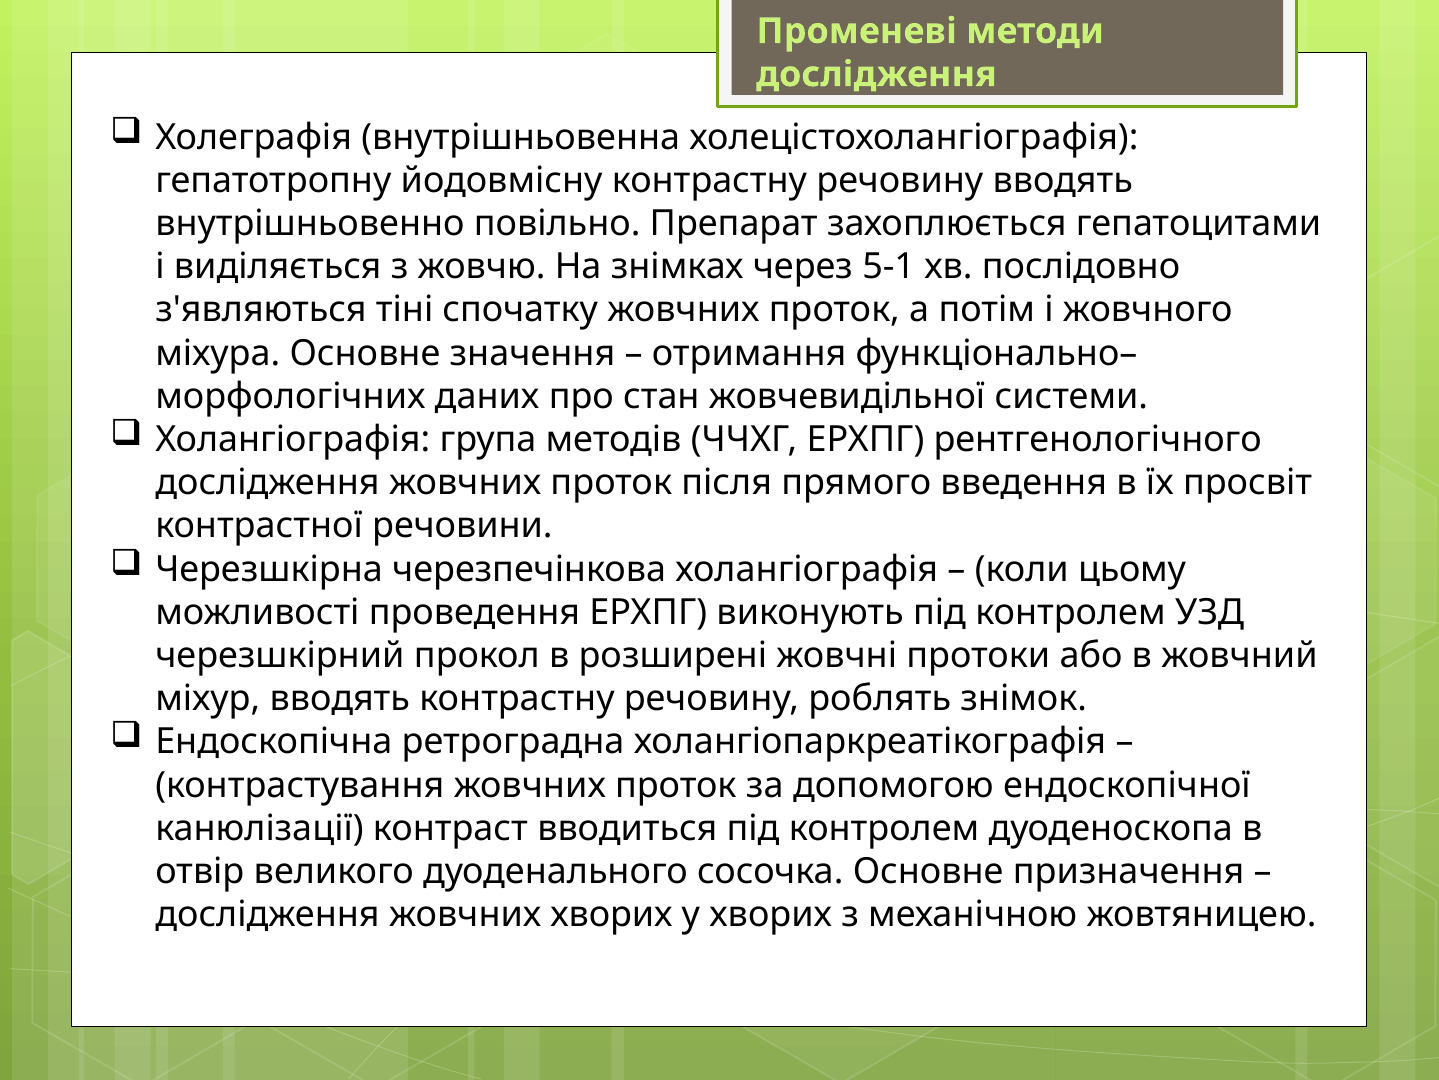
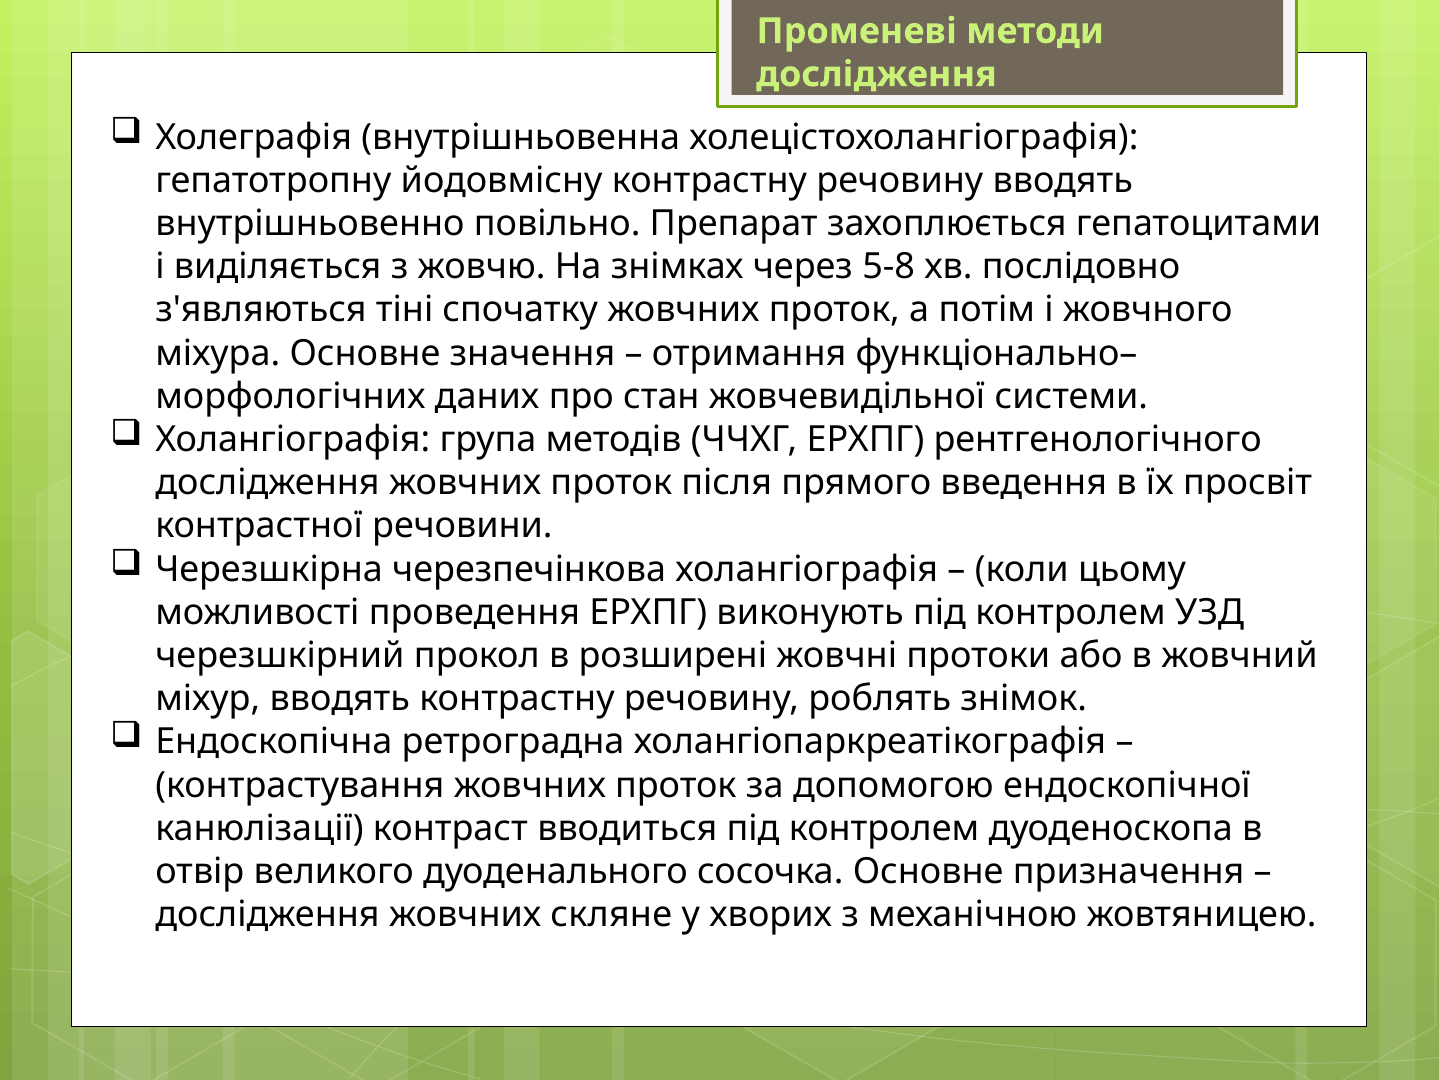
5-1: 5-1 -> 5-8 (889, 267)
жовчних хворих: хворих -> скляне (611, 914)
